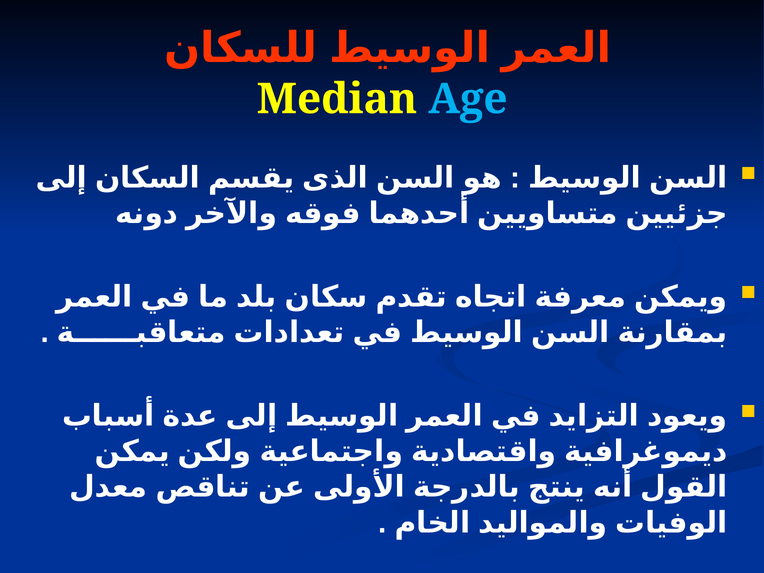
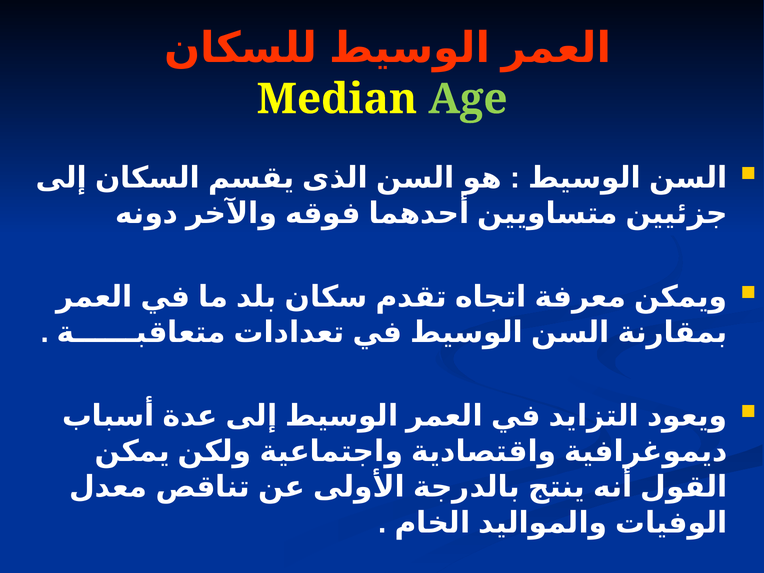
Age colour: light blue -> light green (468, 99)
